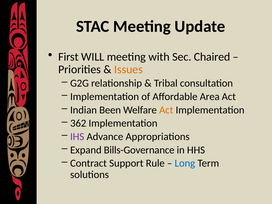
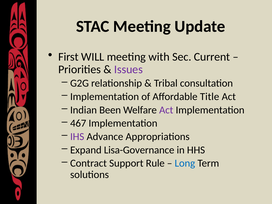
Chaired: Chaired -> Current (212, 57)
Issues colour: orange -> purple (128, 69)
Area: Area -> Title (210, 97)
Act colour: orange -> purple (166, 110)
362: 362 -> 467 (78, 123)
Bills-Governance: Bills-Governance -> Lisa-Governance (139, 150)
